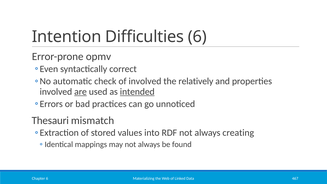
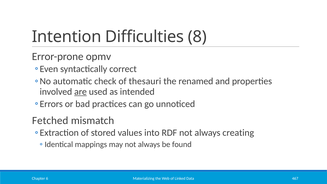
Difficulties 6: 6 -> 8 (197, 37)
of involved: involved -> thesauri (145, 81)
relatively: relatively -> renamed (196, 81)
intended underline: present -> none (137, 92)
Thesauri: Thesauri -> Fetched (50, 120)
